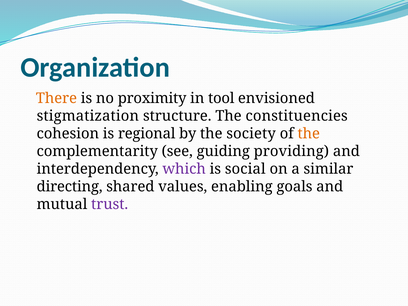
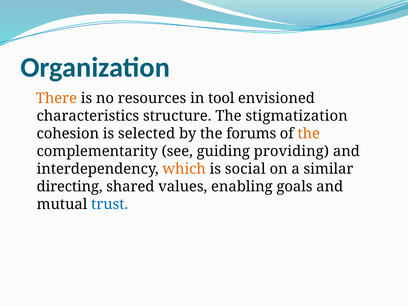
proximity: proximity -> resources (152, 98)
stigmatization: stigmatization -> characteristics (88, 116)
constituencies: constituencies -> stigmatization (297, 116)
regional: regional -> selected (147, 134)
society: society -> forums (251, 134)
which colour: purple -> orange (184, 169)
trust colour: purple -> blue (110, 204)
